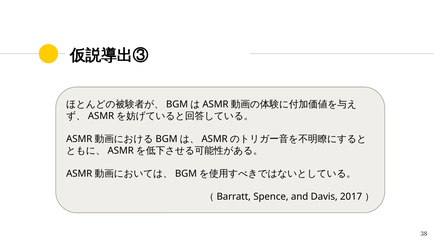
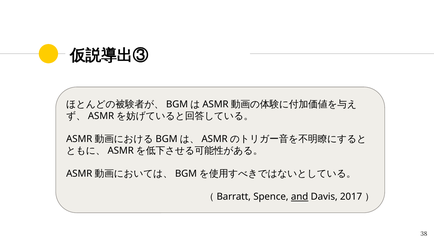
and underline: none -> present (300, 197)
